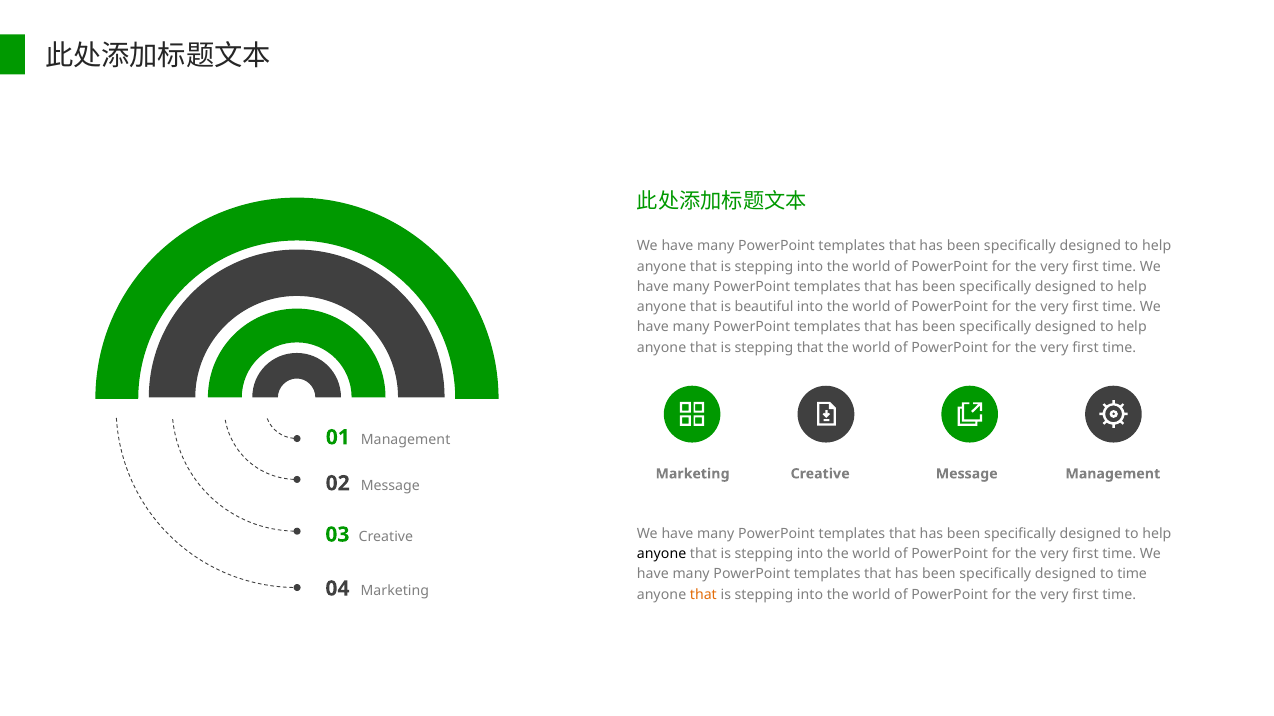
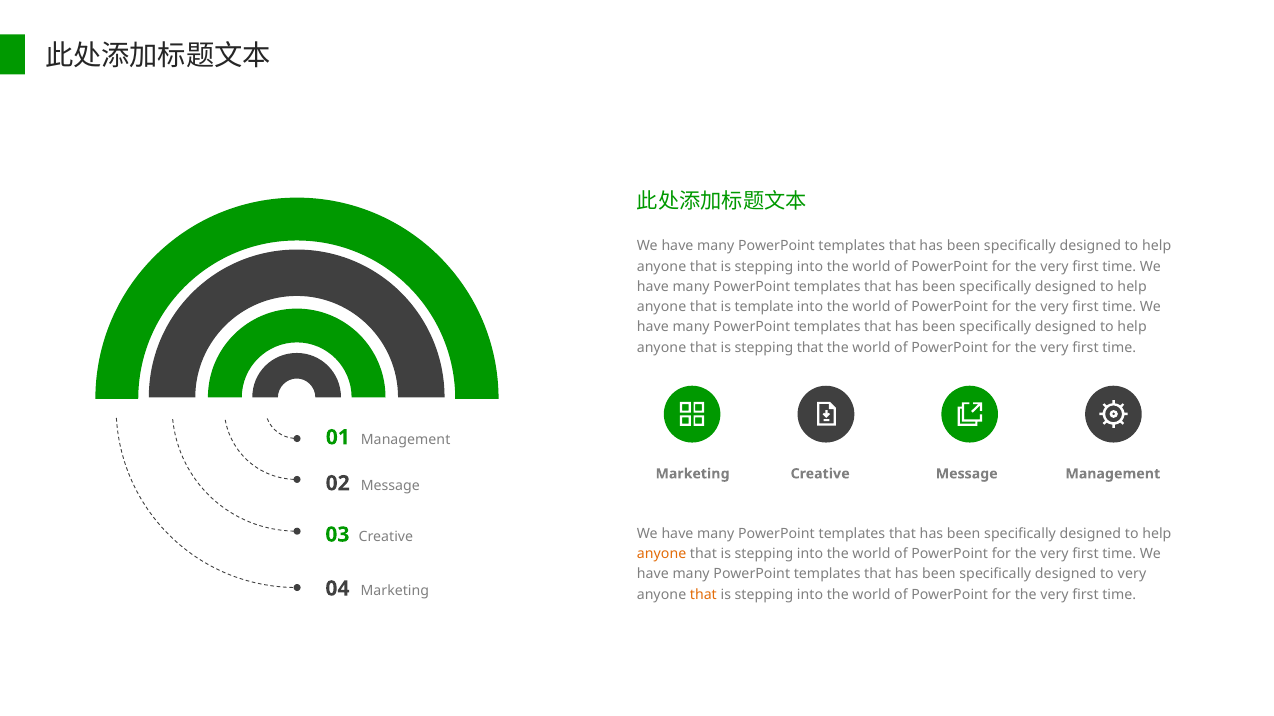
beautiful: beautiful -> template (764, 307)
anyone colour: black -> orange (662, 554)
to time: time -> very (1132, 575)
